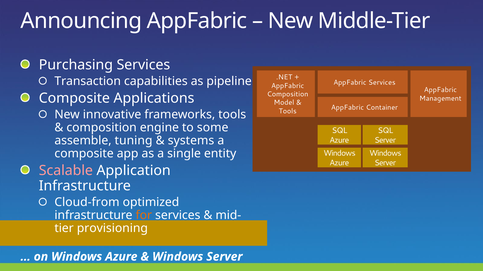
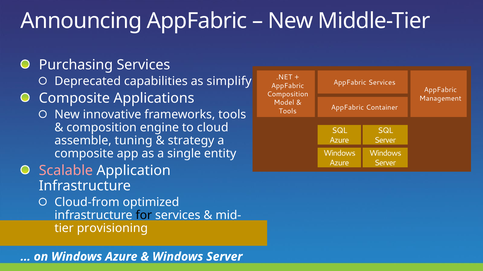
Transaction: Transaction -> Deprecated (88, 81)
pipeline: pipeline -> simplify (229, 81)
some: some -> cloud (213, 128)
systems: systems -> strategy (191, 141)
for colour: orange -> black (144, 216)
